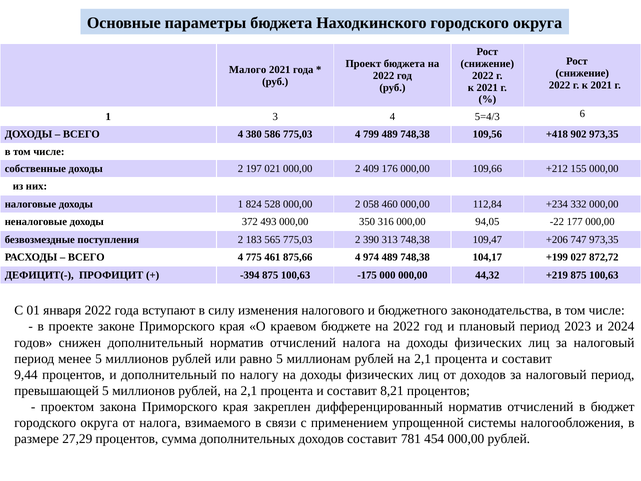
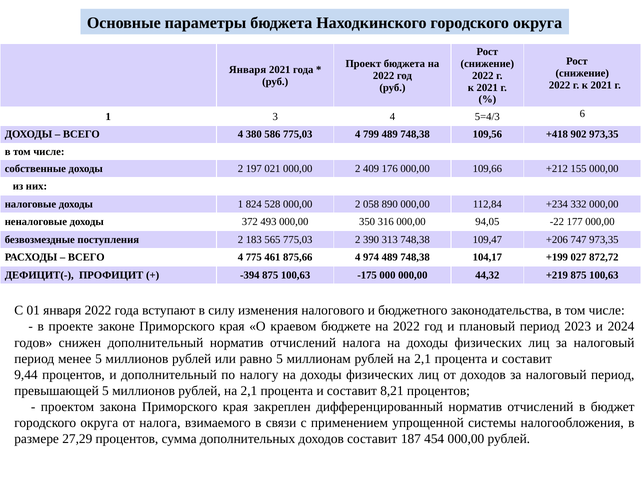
Малого: Малого -> Января (248, 70)
460: 460 -> 890 (390, 204)
781: 781 -> 187 (411, 439)
